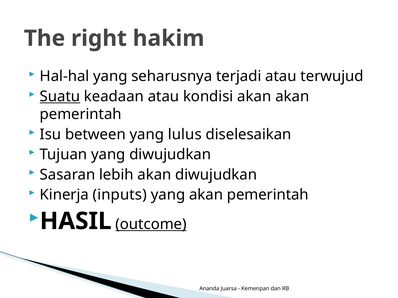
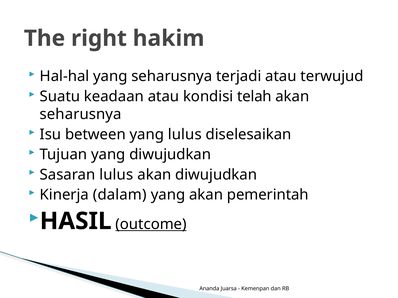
Suatu underline: present -> none (60, 97)
kondisi akan: akan -> telah (254, 97)
pemerintah: pemerintah -> seharusnya (81, 115)
Sasaran lebih: lebih -> lulus (116, 175)
inputs: inputs -> dalam (120, 195)
